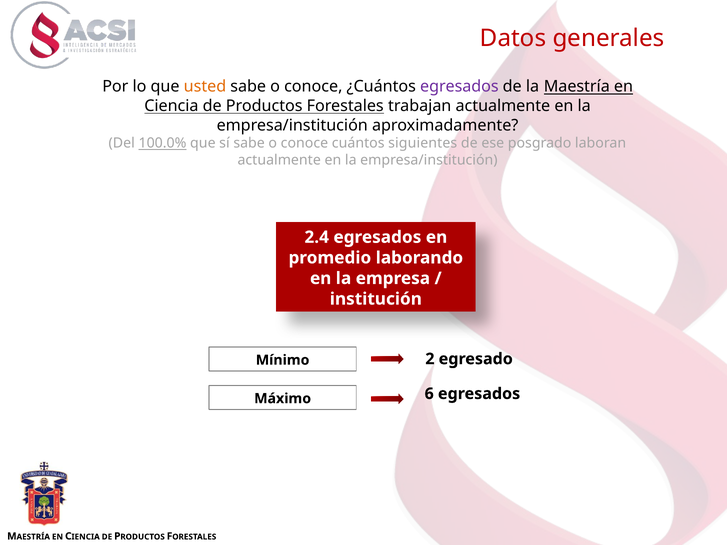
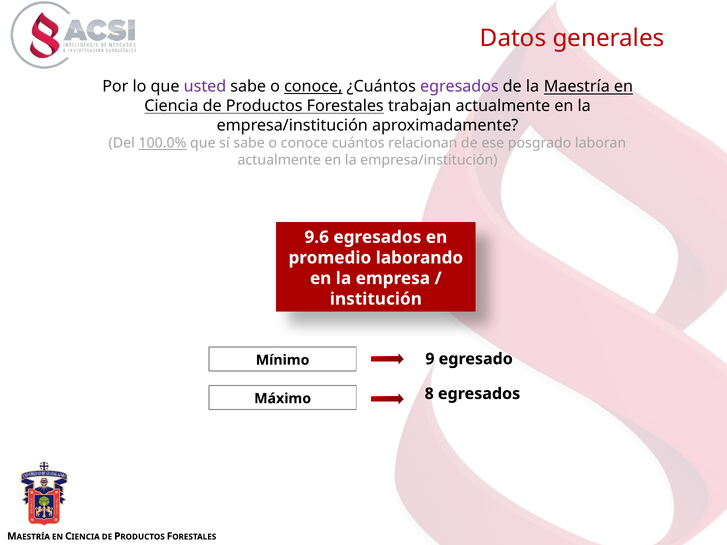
usted colour: orange -> purple (205, 87)
conoce underline: none -> present (313, 87)
siguientes: siguientes -> relacionan (423, 143)
2.4: 2.4 -> 9.6 (317, 237)
2: 2 -> 9 (430, 359)
6: 6 -> 8 (429, 394)
